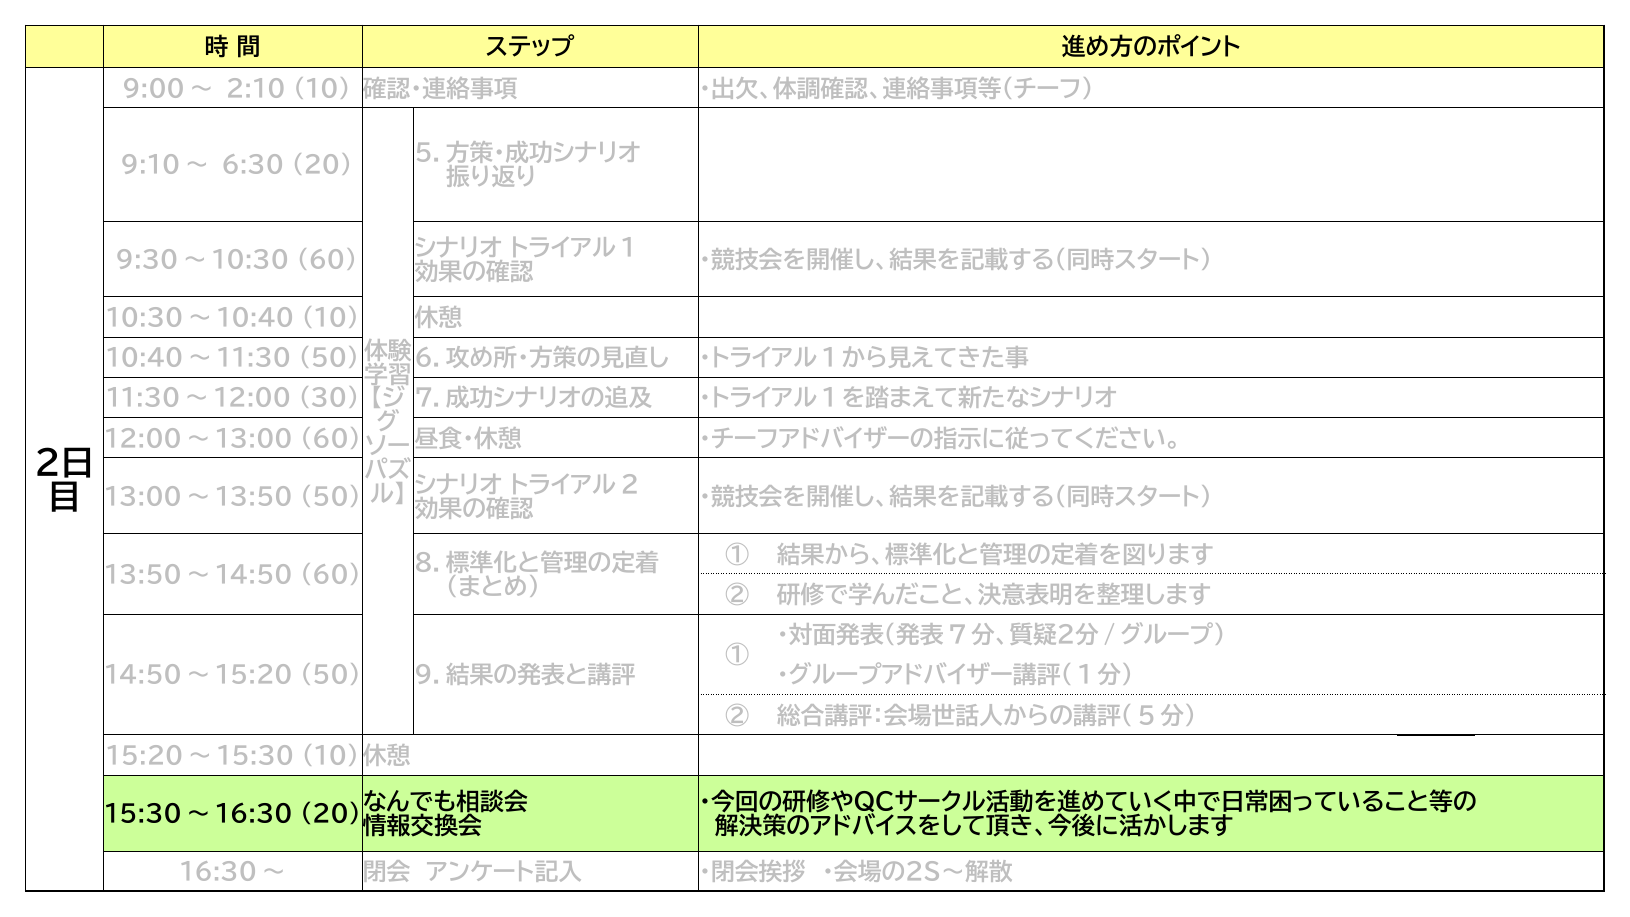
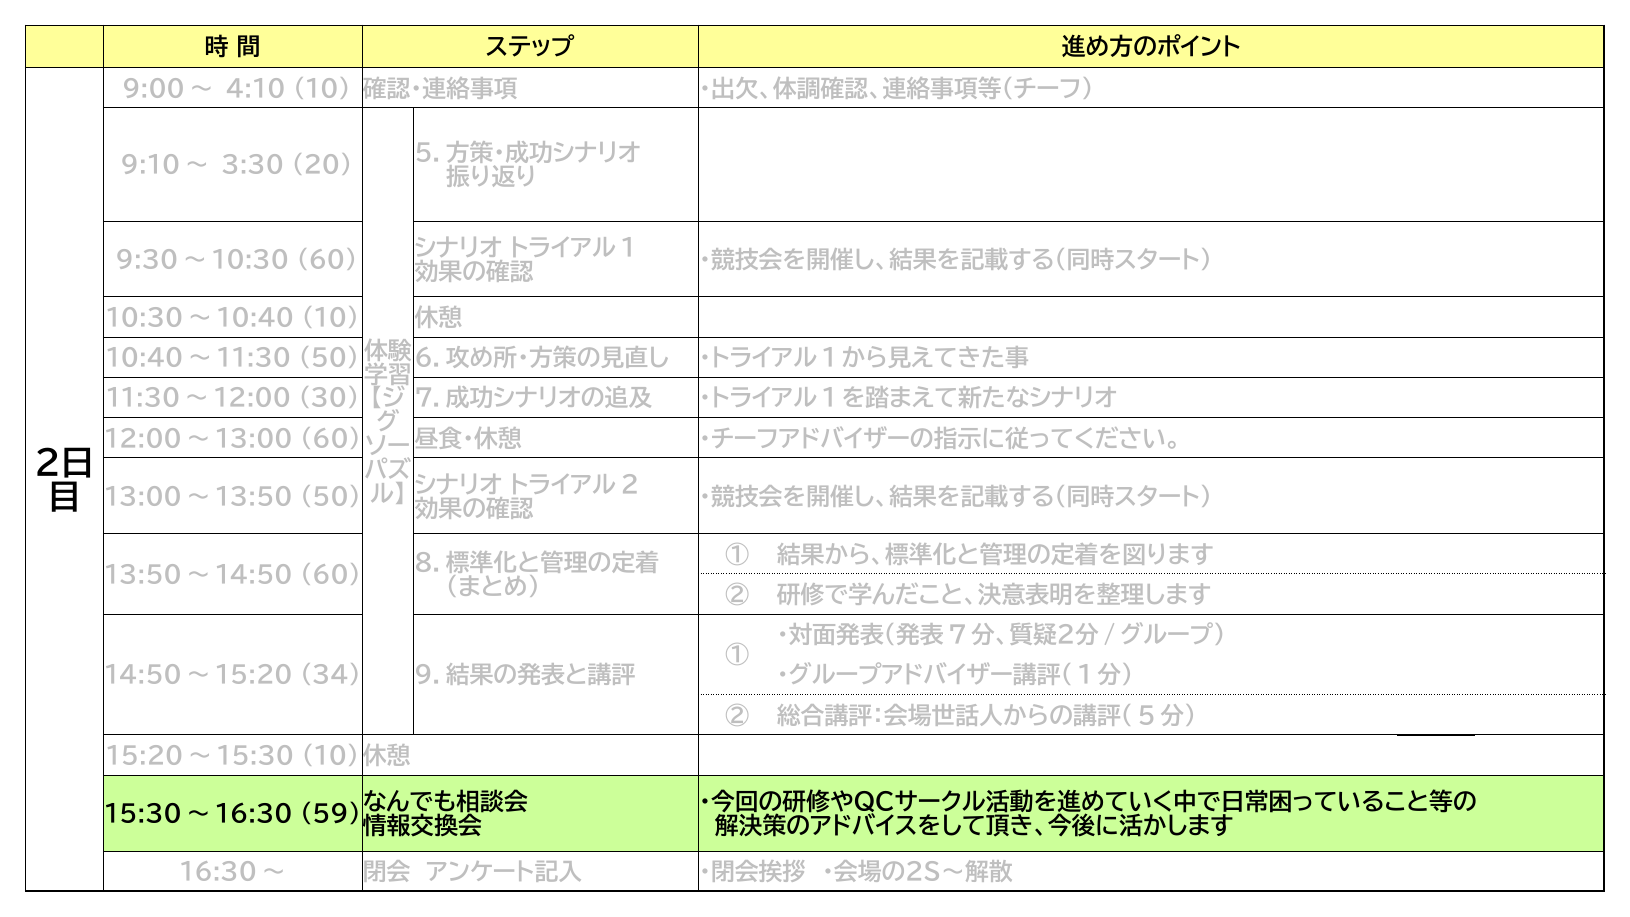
2:10: 2:10 -> 4:10 (256, 89)
6:30: 6:30 -> 3:30 (253, 166)
14:50～15:20 50: 50 -> 34 (331, 676)
15:30～16:30 20: 20 -> 59 (331, 815)
